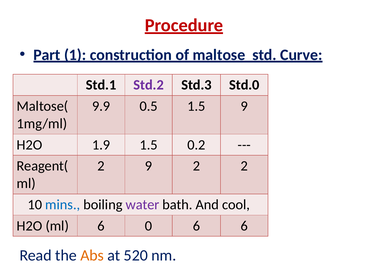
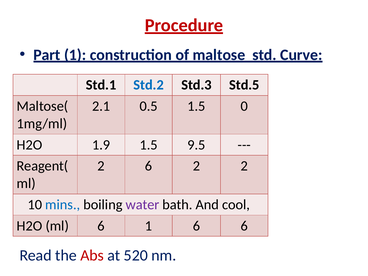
Std.2 colour: purple -> blue (149, 85)
Std.0: Std.0 -> Std.5 (244, 85)
9.9: 9.9 -> 2.1 (101, 106)
1.5 9: 9 -> 0 (244, 106)
0.2: 0.2 -> 9.5 (196, 145)
2 9: 9 -> 6 (149, 166)
6 0: 0 -> 1 (149, 226)
Abs colour: orange -> red (92, 255)
